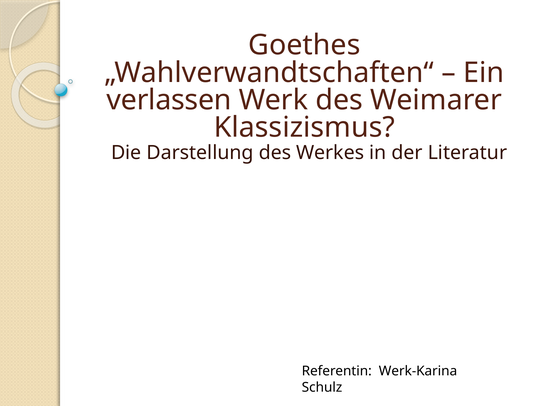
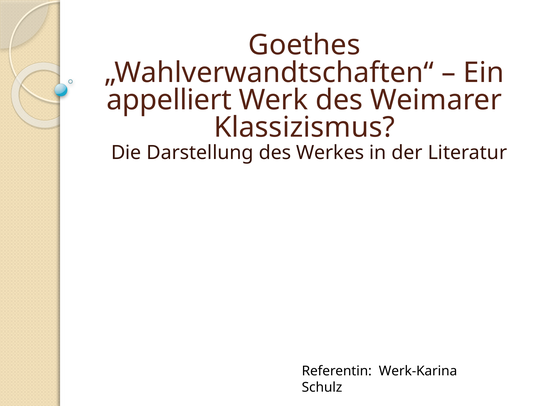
verlassen: verlassen -> appelliert (169, 100)
